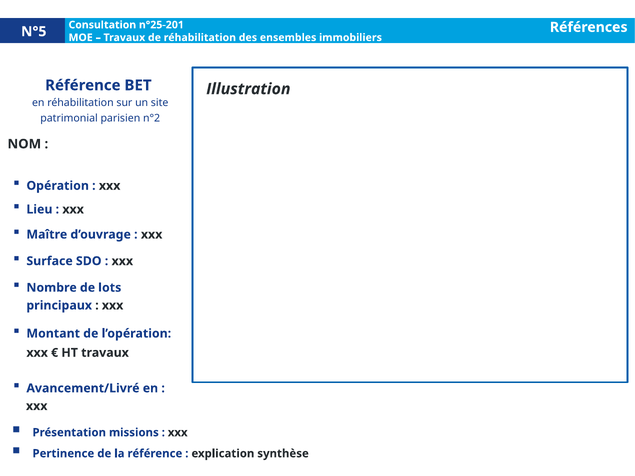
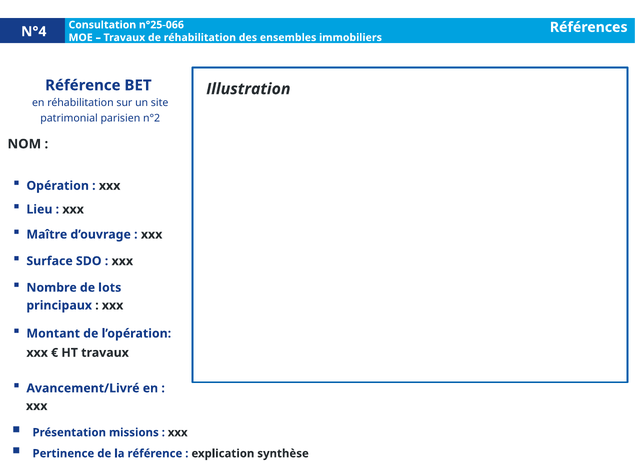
n°25-201: n°25-201 -> n°25-066 (161, 25)
N°5: N°5 -> N°4 (34, 32)
